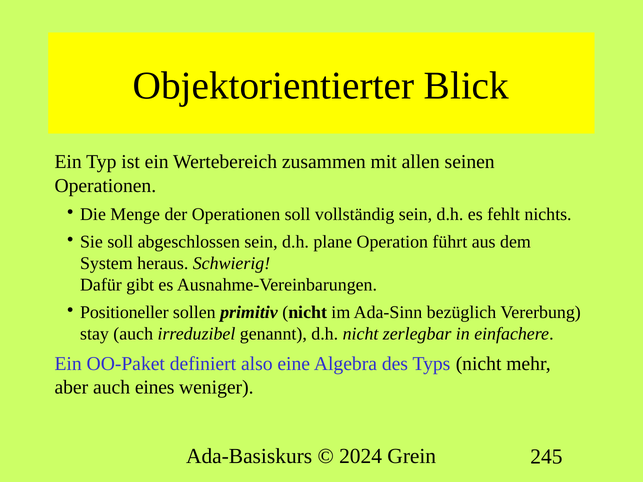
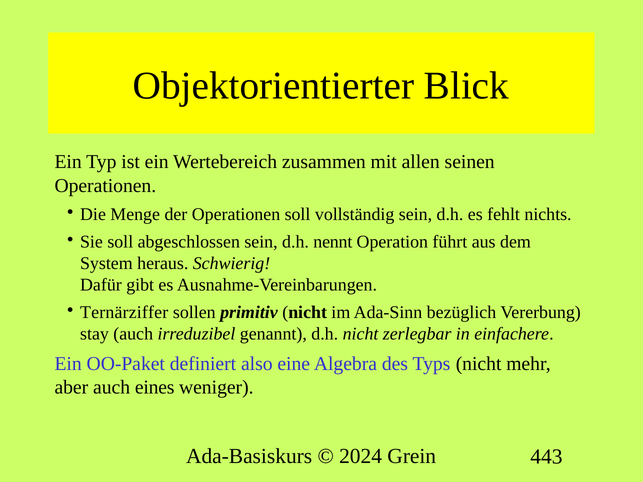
plane: plane -> nennt (333, 242)
Positioneller: Positioneller -> Ternärziffer (124, 313)
245: 245 -> 443 (546, 457)
